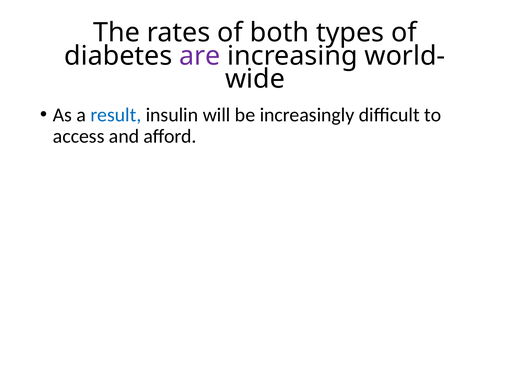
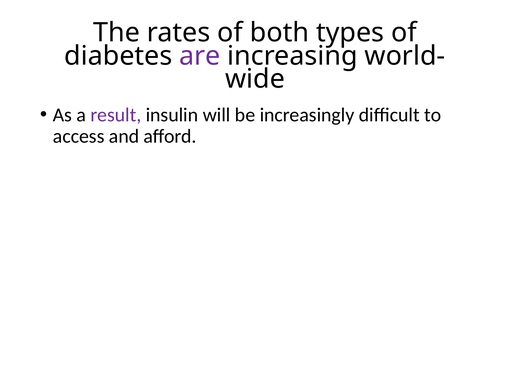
result colour: blue -> purple (116, 115)
